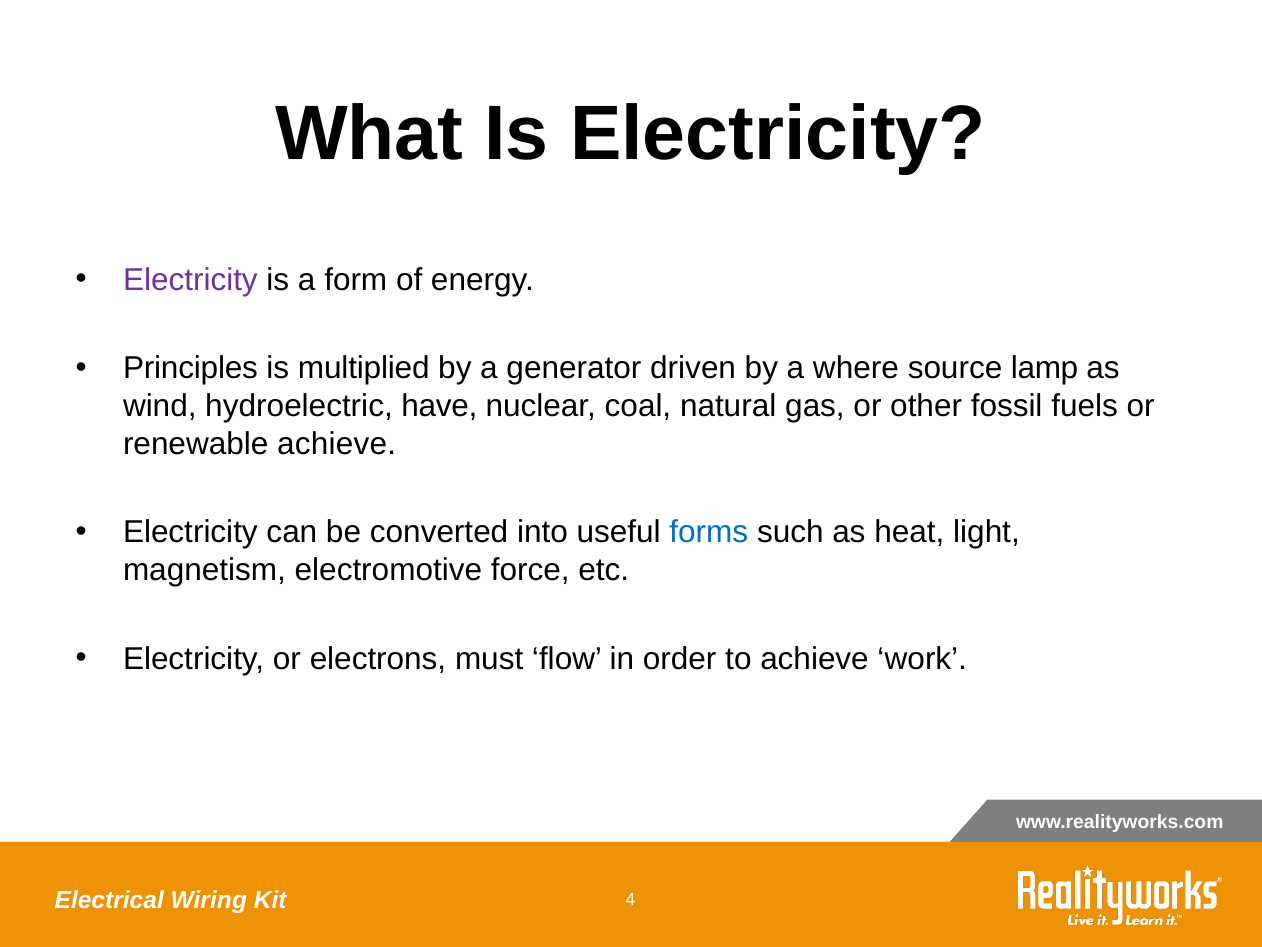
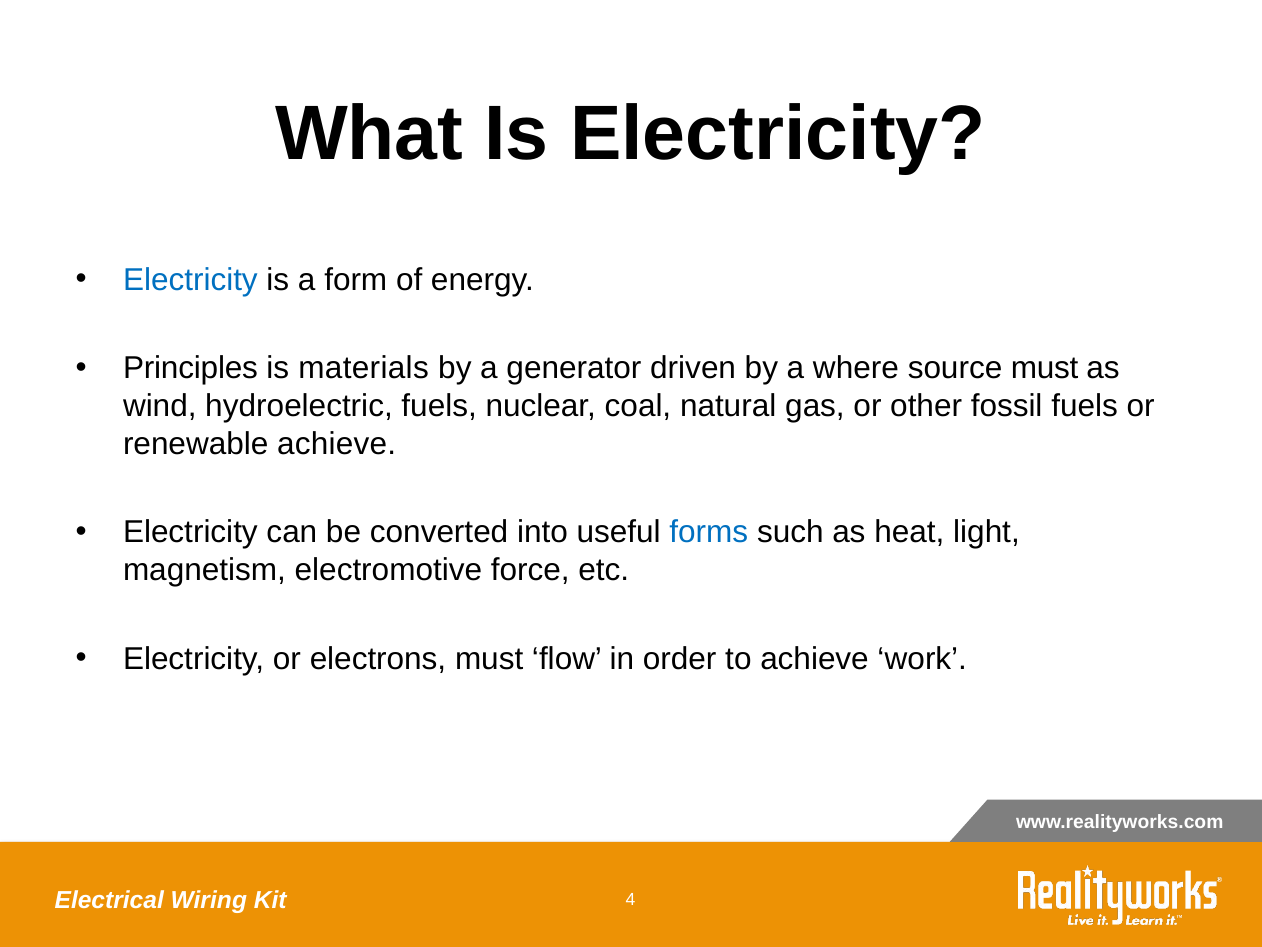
Electricity colour: purple -> blue (190, 280)
multiplied: multiplied -> materials (364, 368)
source lamp: lamp -> must (1045, 368)
hydroelectric have: have -> fuels (439, 406)
